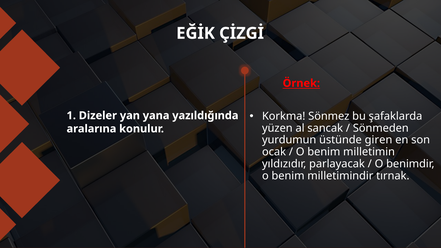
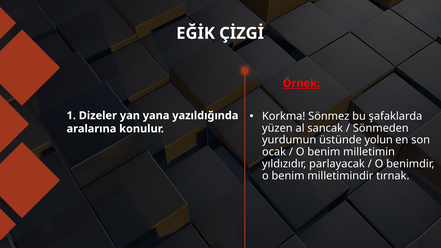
giren: giren -> yolun (379, 140)
